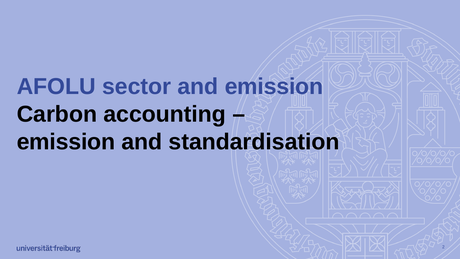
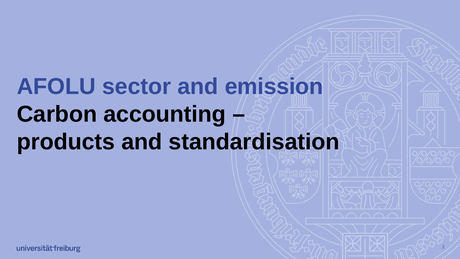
emission: emission -> products (66, 142)
